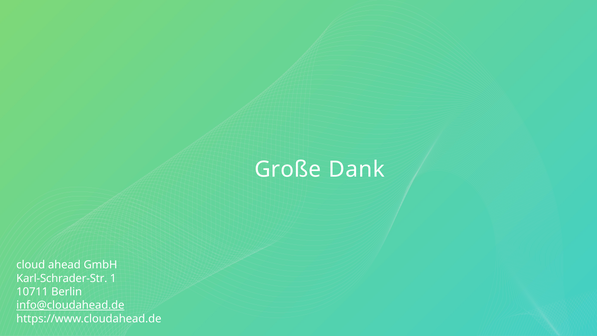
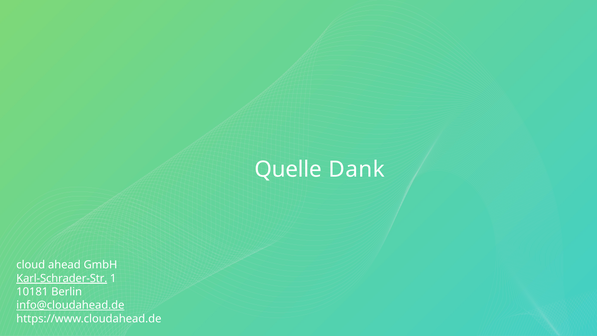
Große: Große -> Quelle (288, 169)
Karl-Schrader-Str underline: none -> present (62, 278)
10711: 10711 -> 10181 (32, 292)
